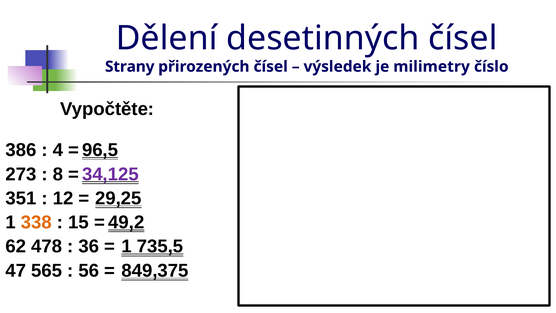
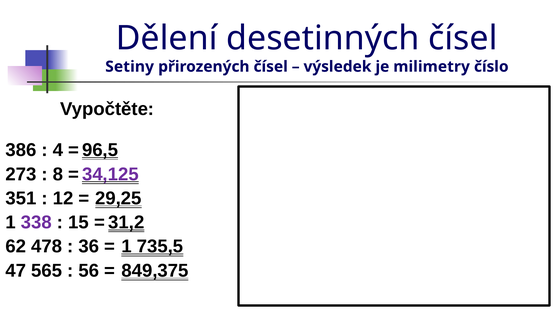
Strany: Strany -> Setiny (130, 67)
338 colour: orange -> purple (36, 222)
49,2: 49,2 -> 31,2 (126, 222)
